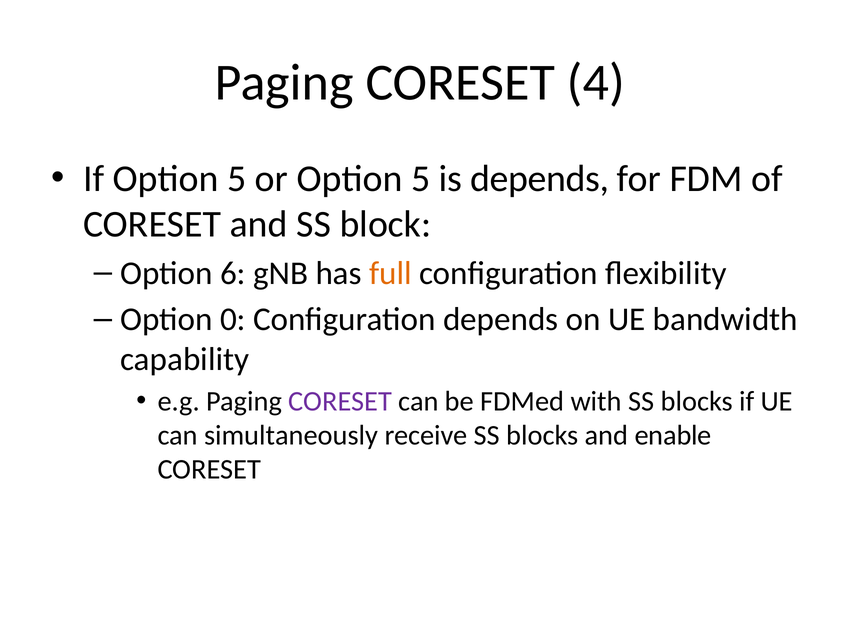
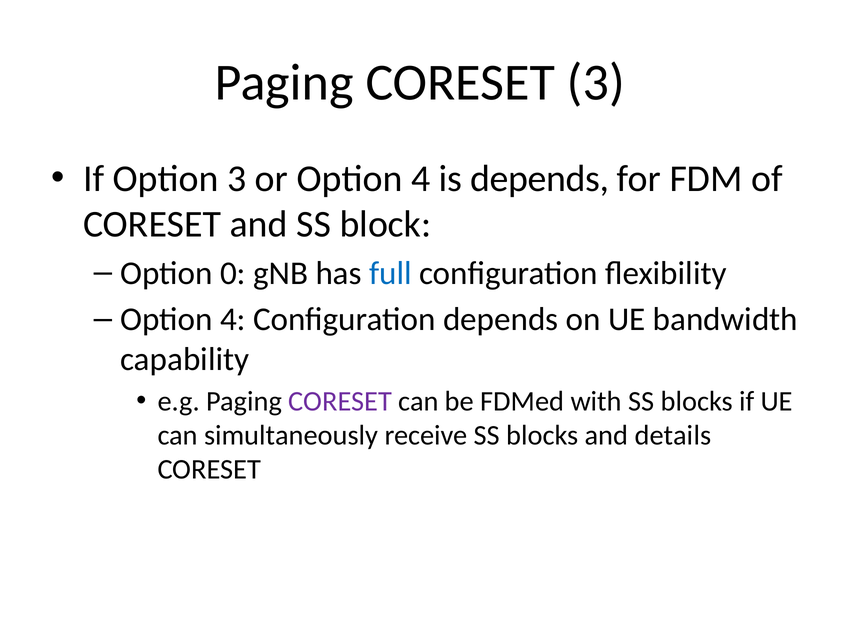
CORESET 4: 4 -> 3 (596, 82)
If Option 5: 5 -> 3 (237, 179)
or Option 5: 5 -> 4 (421, 179)
6: 6 -> 0 (233, 273)
full colour: orange -> blue (390, 273)
0: 0 -> 4 (233, 319)
enable: enable -> details (673, 435)
